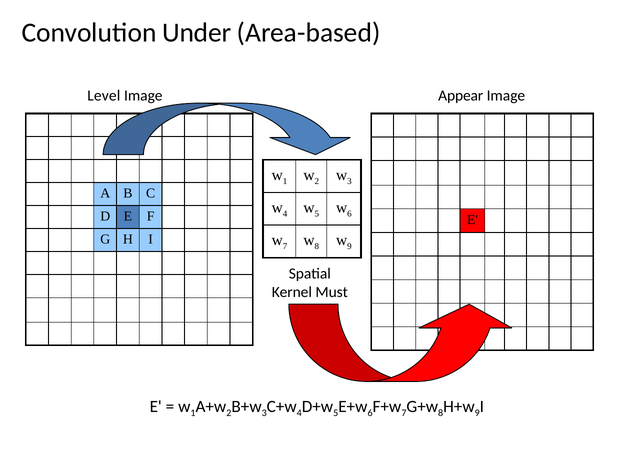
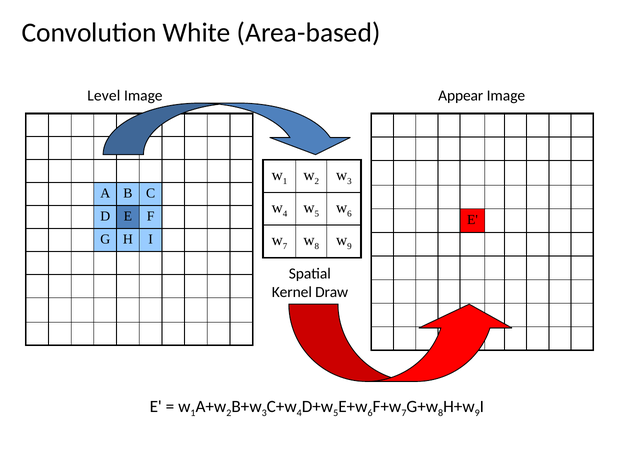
Under: Under -> White (197, 33)
Must: Must -> Draw (332, 293)
